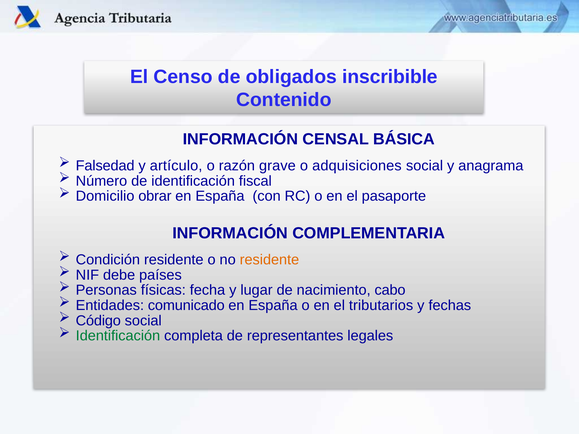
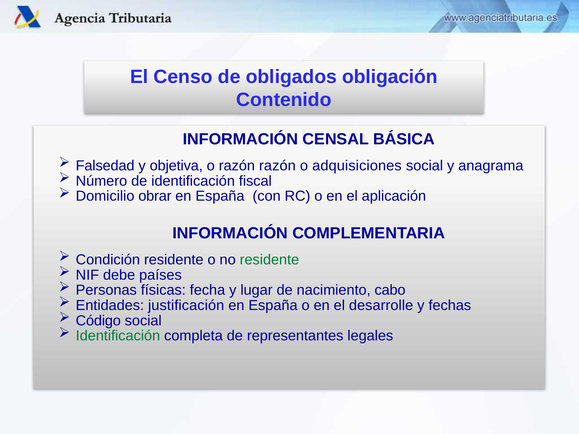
inscribible: inscribible -> obligación (390, 77)
artículo: artículo -> objetiva (176, 166)
razón grave: grave -> razón (277, 166)
pasaporte: pasaporte -> aplicación (394, 196)
residente colour: orange -> green (269, 260)
comunicado: comunicado -> justificación (186, 306)
tributarios: tributarios -> desarrolle (381, 306)
